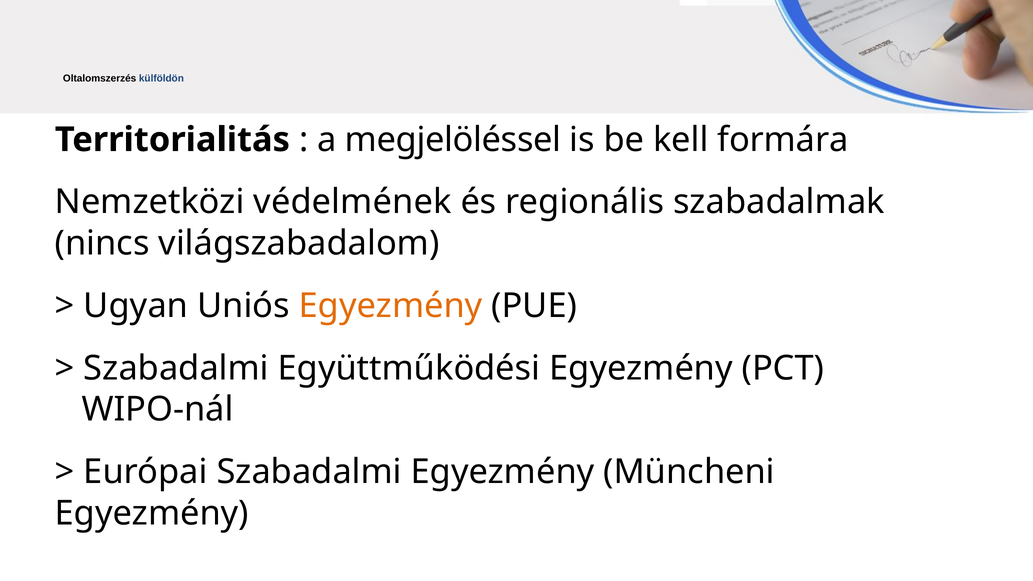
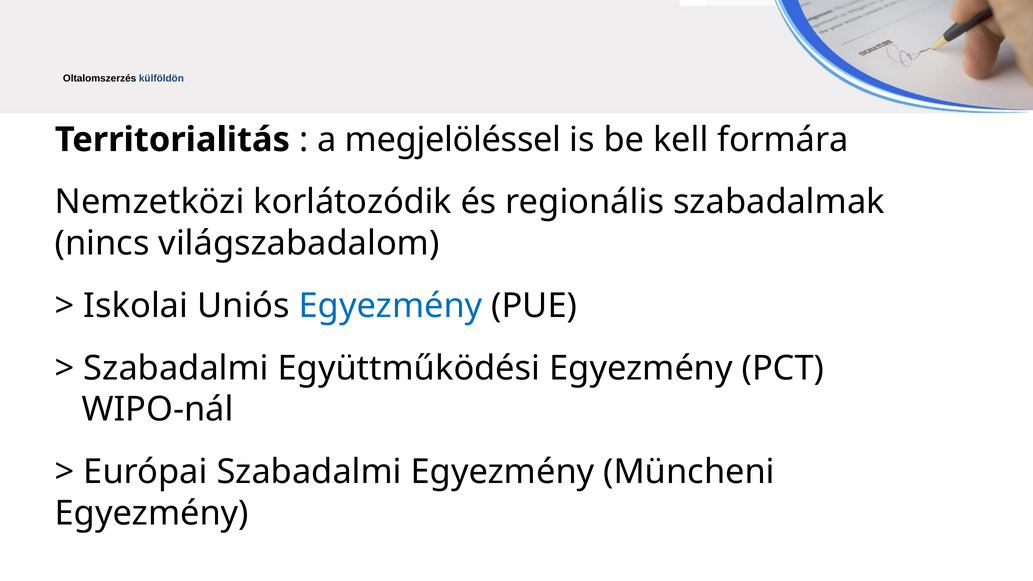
védelmének: védelmének -> korlátozódik (353, 202)
Ugyan: Ugyan -> Iskolai (136, 306)
Egyezmény colour: orange -> blue (391, 306)
